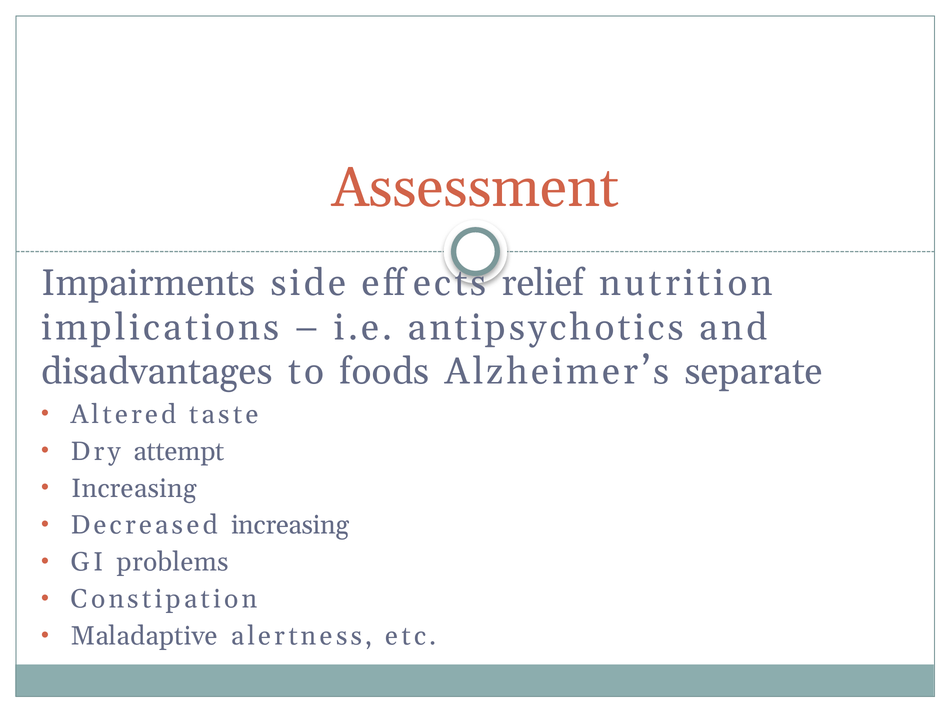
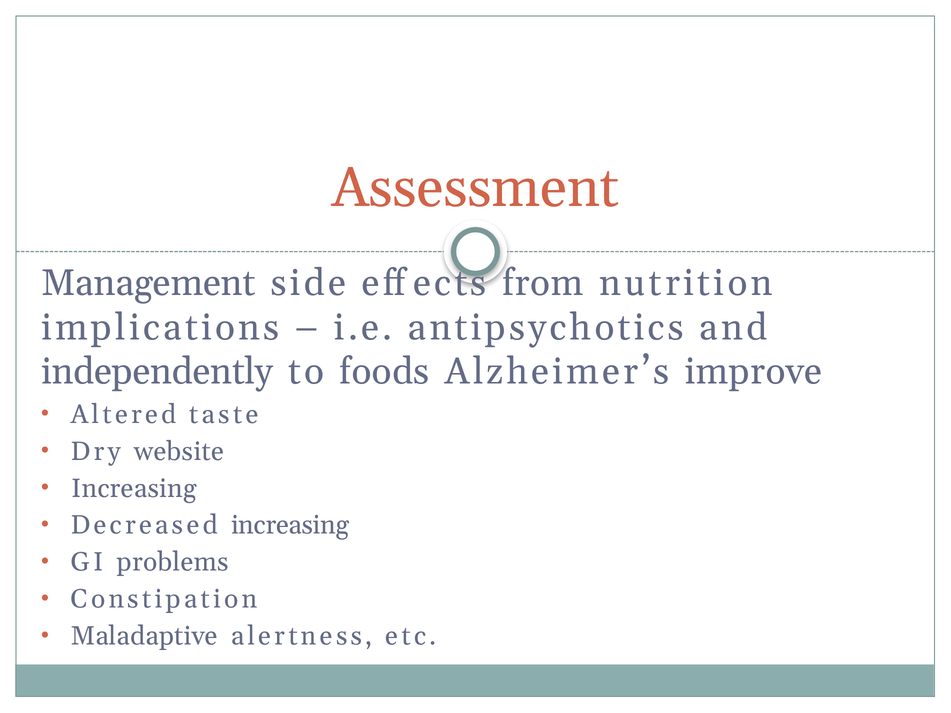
Impairments: Impairments -> Management (148, 283)
relief: relief -> from (543, 283)
disadvantages: disadvantages -> independently (157, 372)
separate: separate -> improve (754, 372)
attempt: attempt -> website (179, 451)
